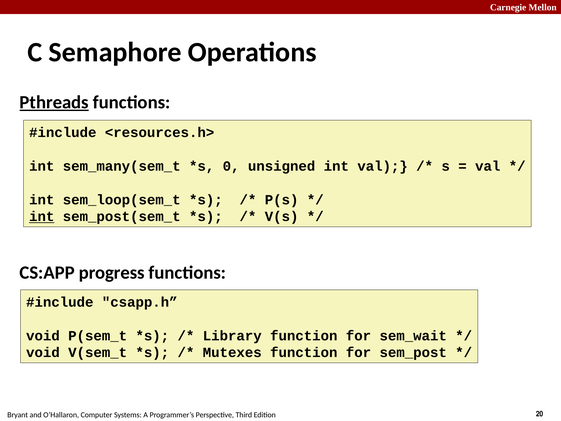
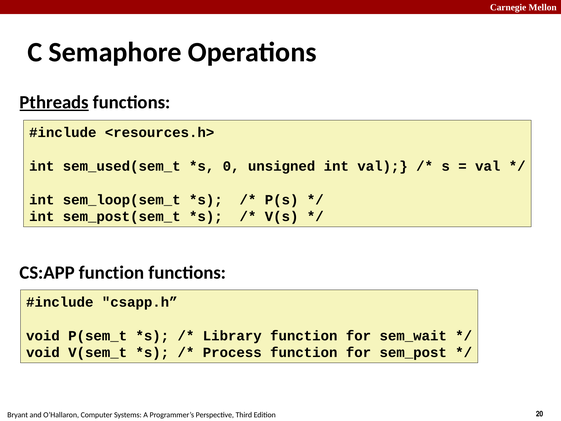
sem_many(sem_t: sem_many(sem_t -> sem_used(sem_t (122, 166)
int underline: present -> none (42, 216)
CS:APP progress: progress -> function (112, 272)
Mutexes: Mutexes -> Process (232, 352)
